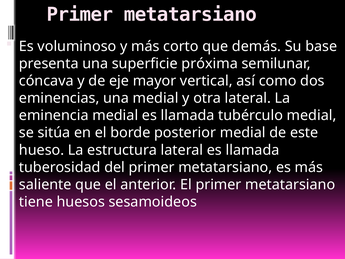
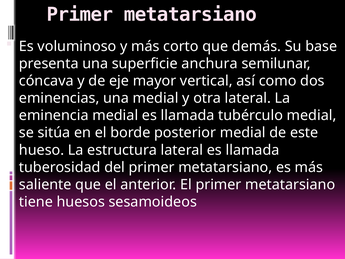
próxima: próxima -> anchura (210, 64)
